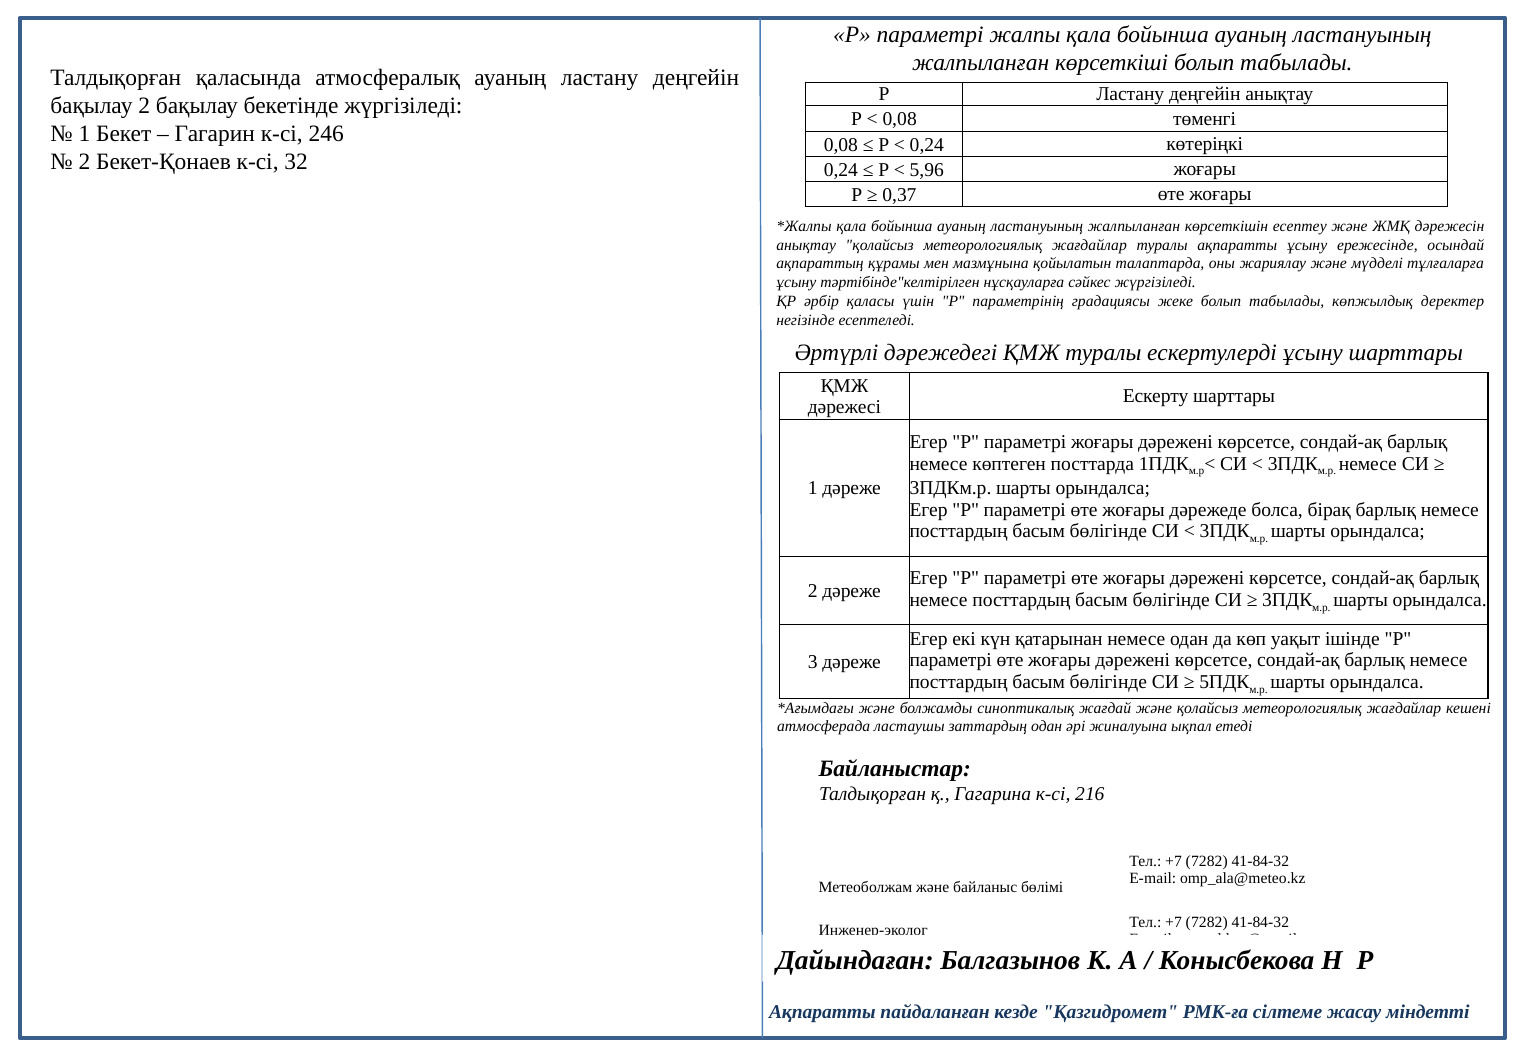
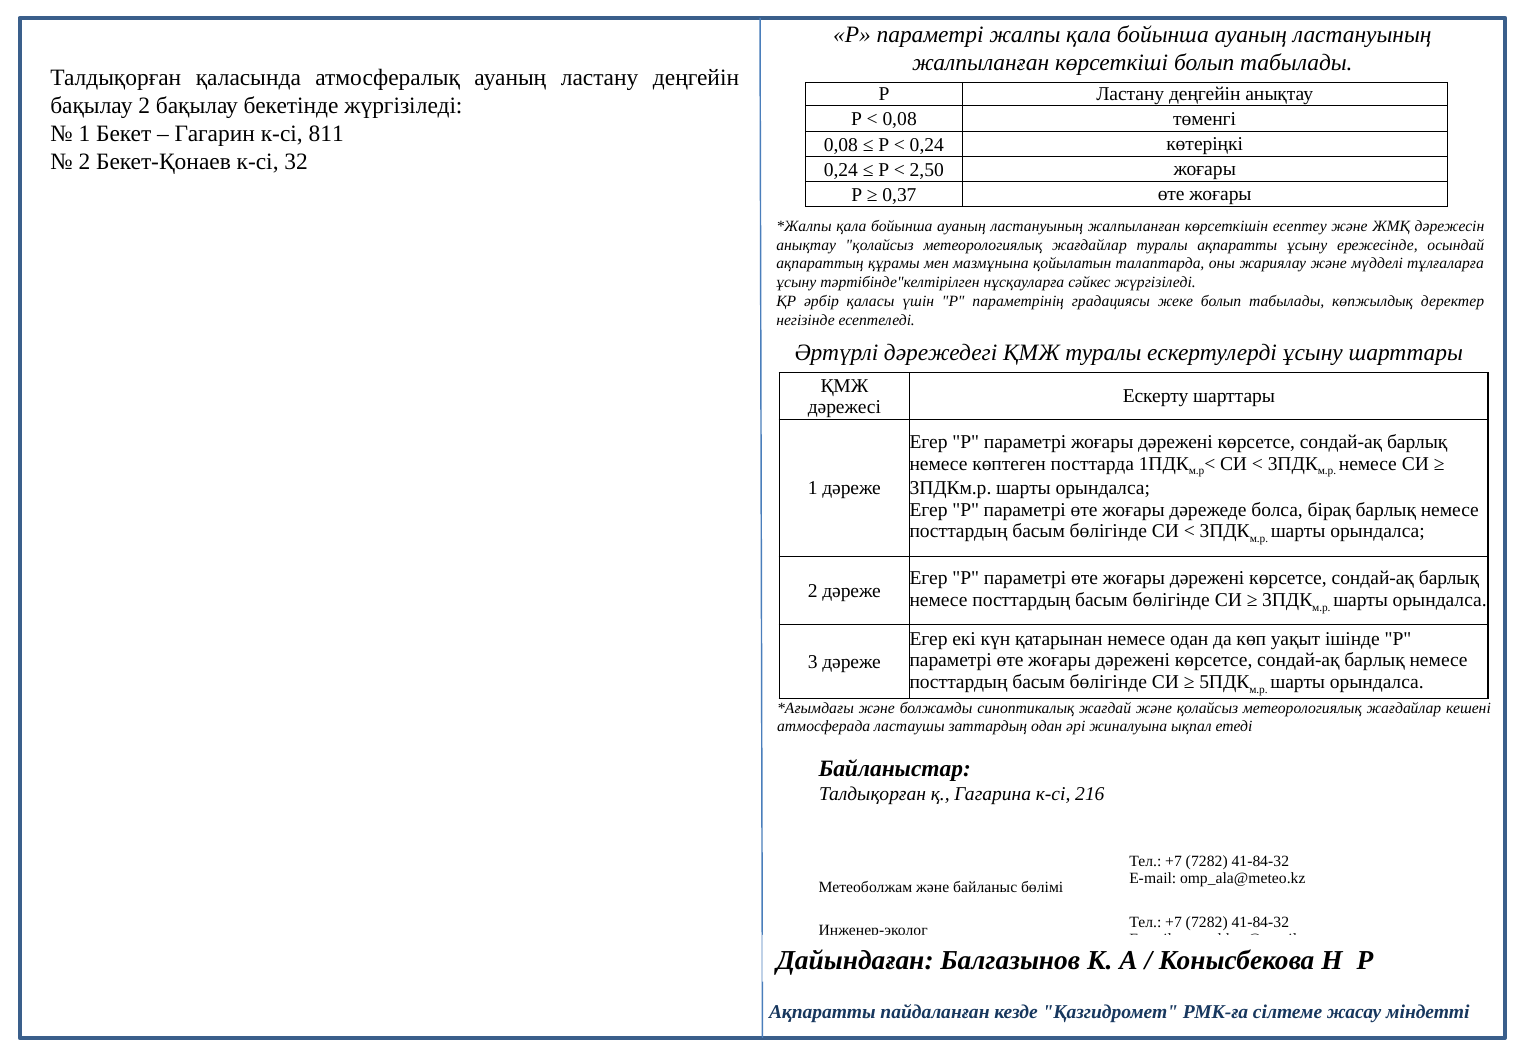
246: 246 -> 811 (326, 134)
5,96: 5,96 -> 2,50 (927, 170)
